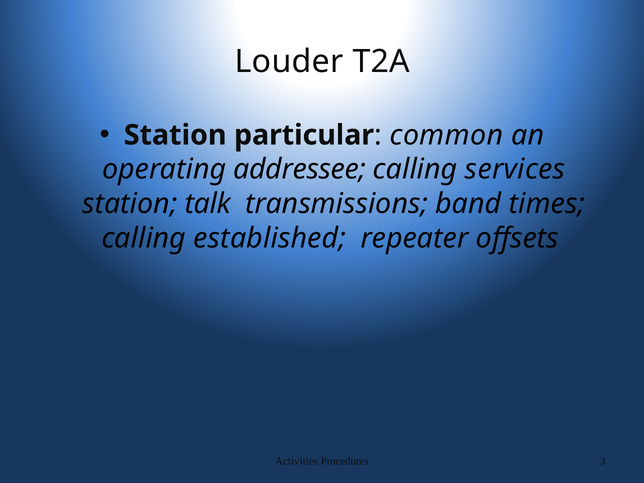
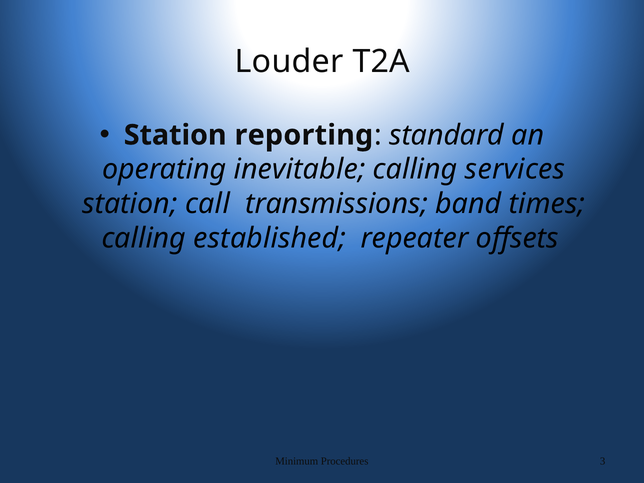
particular: particular -> reporting (304, 135)
common: common -> standard (447, 135)
addressee: addressee -> inevitable (299, 169)
talk: talk -> call (207, 204)
Activities: Activities -> Minimum (297, 461)
